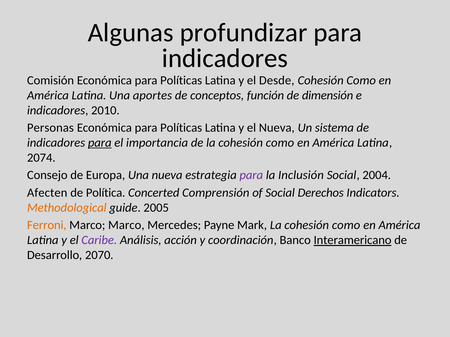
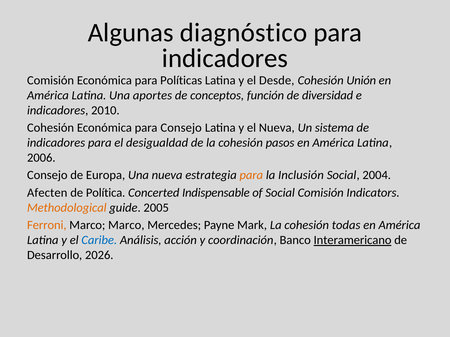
profundizar: profundizar -> diagnóstico (243, 33)
Como: Como -> Unión (361, 80)
dimensión: dimensión -> diversidad (328, 95)
Personas: Personas -> Cohesión (51, 128)
Políticas: Políticas -> Consejo (181, 128)
para underline: present -> none (100, 143)
importancia: importancia -> desigualdad (157, 143)
de la cohesión como: como -> pasos (280, 143)
2074: 2074 -> 2006 (41, 158)
para colour: purple -> orange (251, 175)
Comprensión: Comprensión -> Indispensable (216, 193)
Social Derechos: Derechos -> Comisión (321, 193)
Mark La cohesión como: como -> todas (346, 225)
Caribe colour: purple -> blue (99, 240)
2070: 2070 -> 2026 (99, 255)
